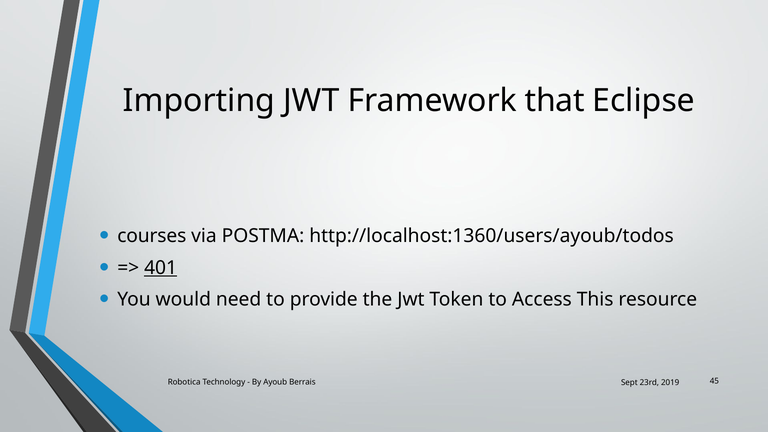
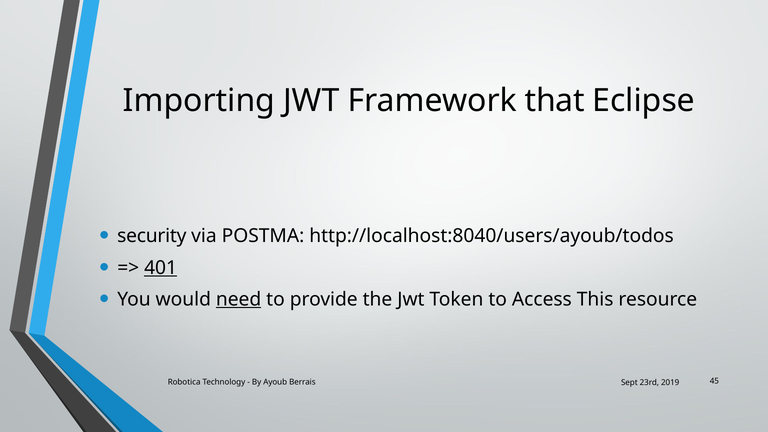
courses: courses -> security (152, 236)
http://localhost:1360/users/ayoub/todos: http://localhost:1360/users/ayoub/todos -> http://localhost:8040/users/ayoub/todos (492, 236)
need underline: none -> present (239, 299)
